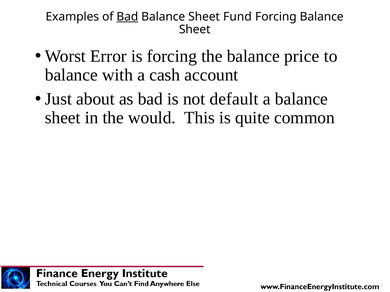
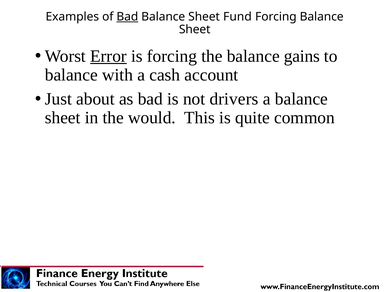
Error underline: none -> present (108, 56)
price: price -> gains (302, 56)
default: default -> drivers (234, 99)
